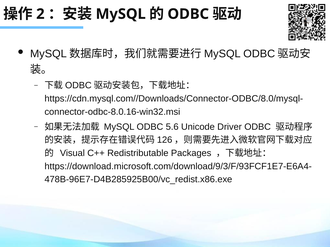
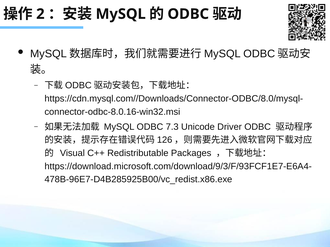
5.6: 5.6 -> 7.3 (172, 127)
